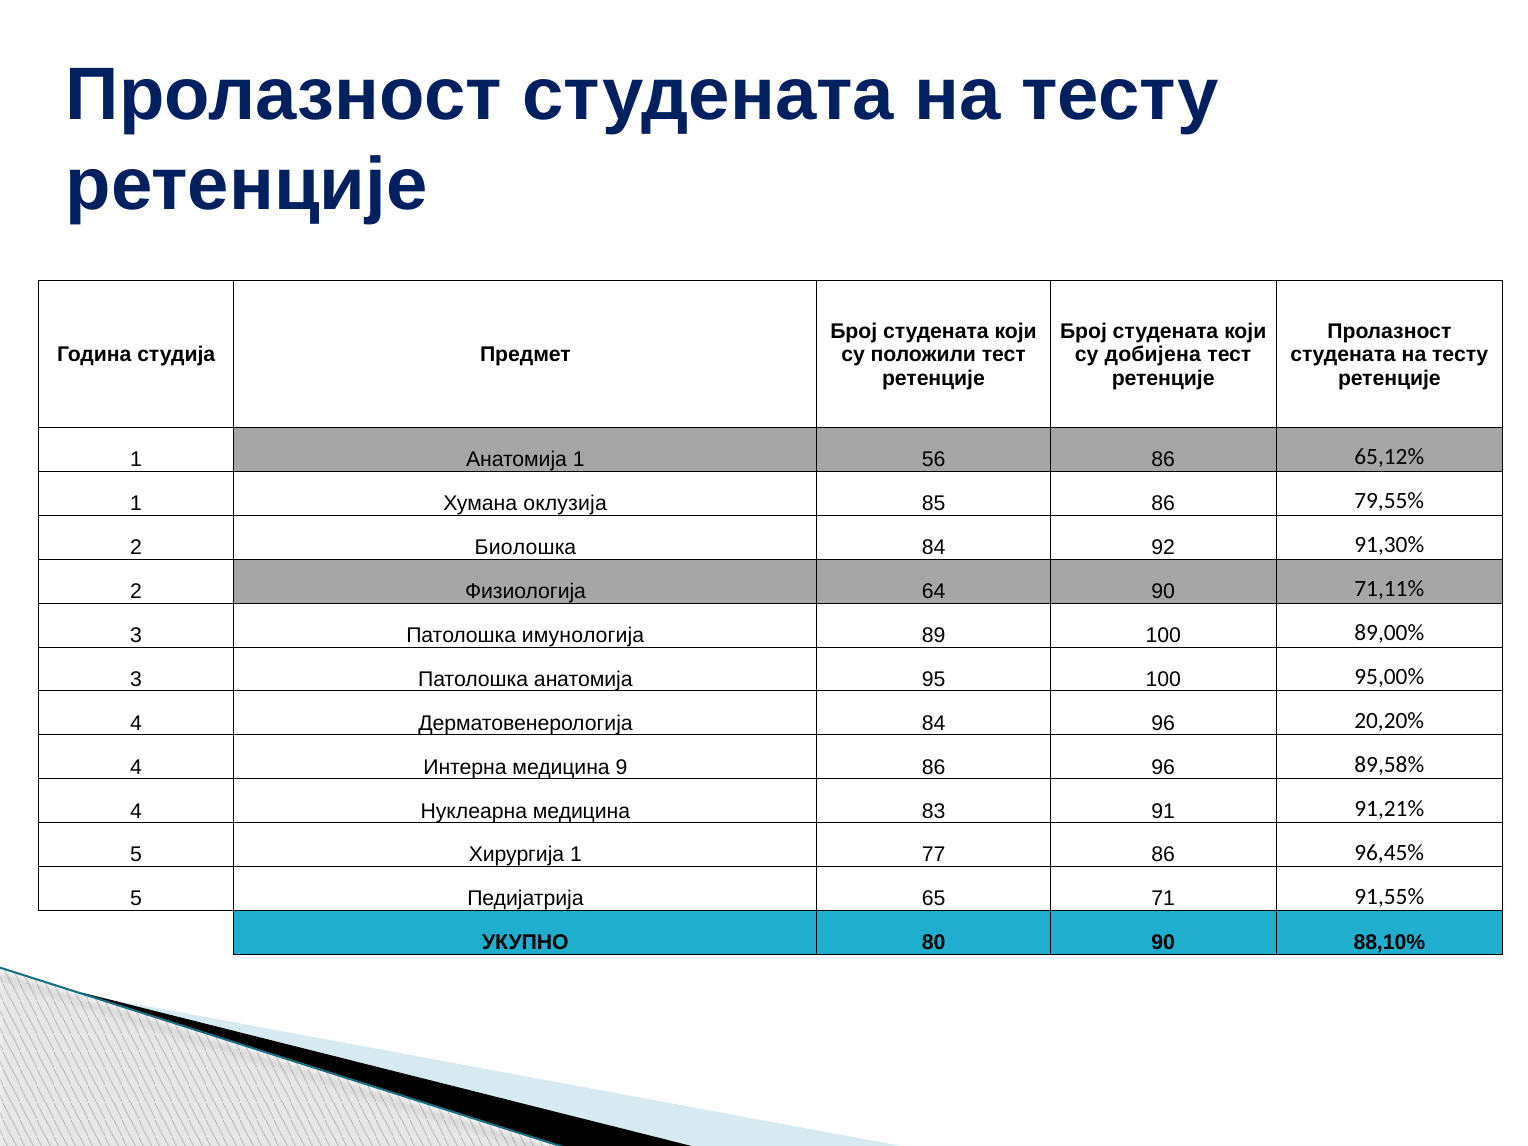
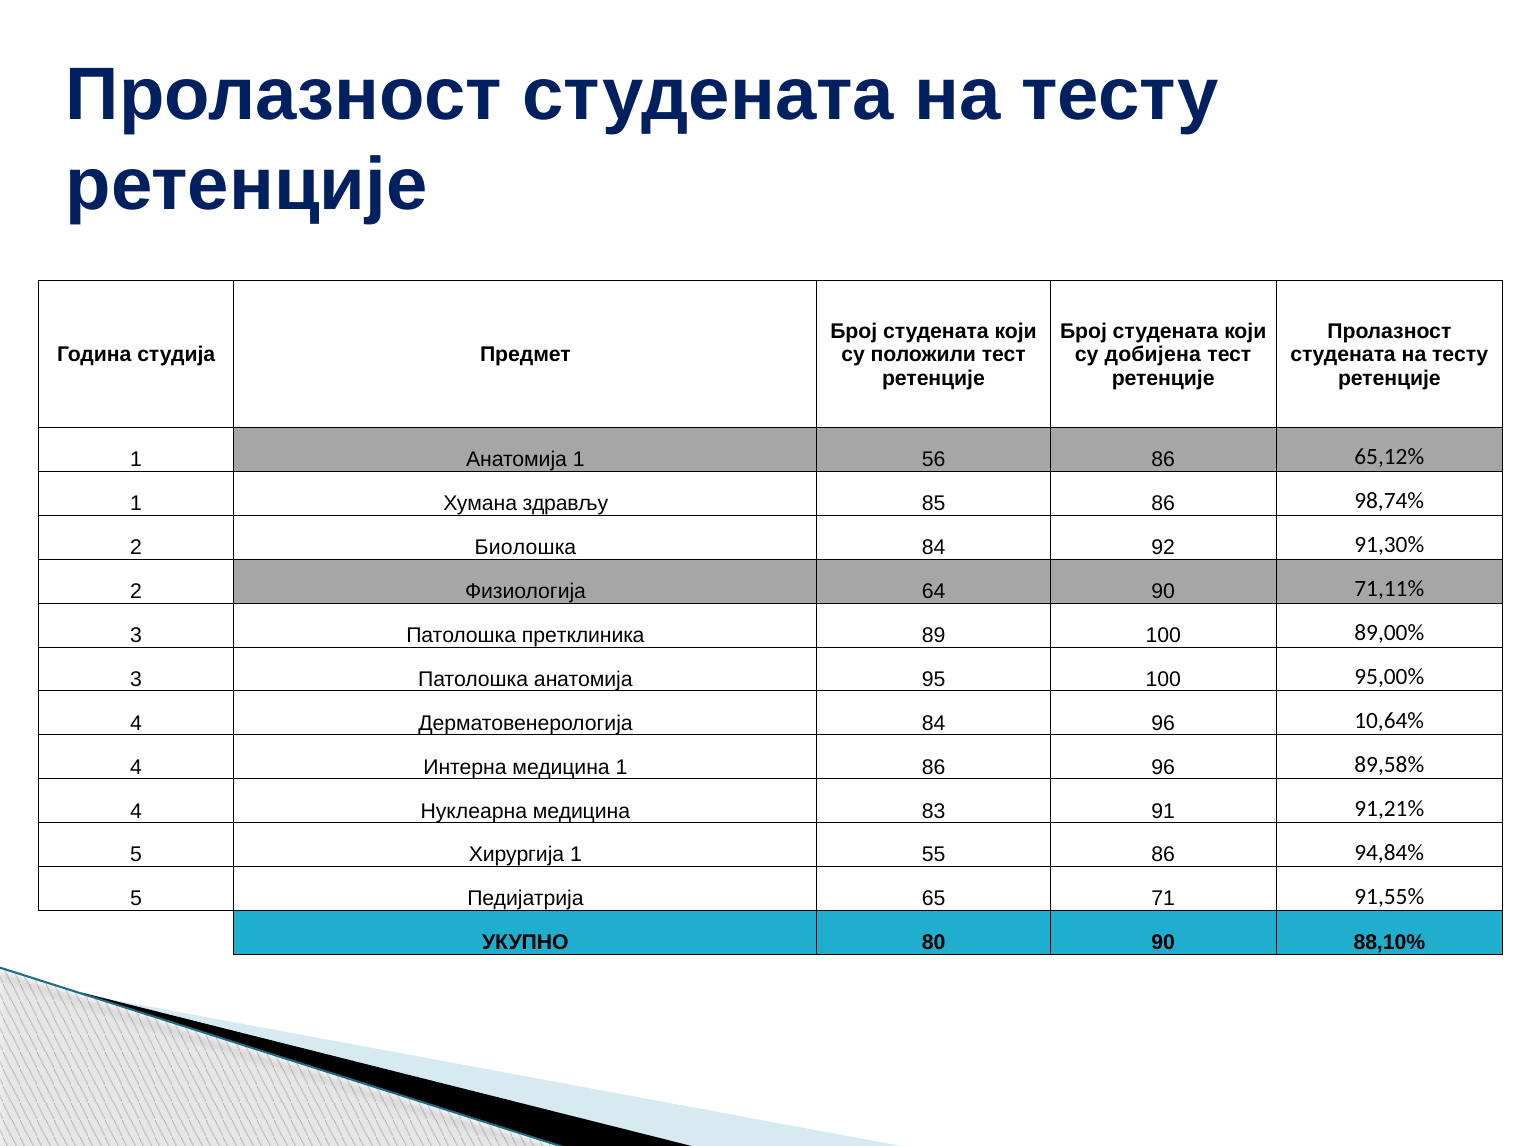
оклузија: оклузија -> здрављу (565, 504)
79,55%: 79,55% -> 98,74% (1389, 501)
имунологија: имунологија -> претклиника (583, 635)
20,20%: 20,20% -> 10,64% (1389, 721)
медицина 9: 9 -> 1 (622, 767)
77: 77 -> 55 (934, 855)
96,45%: 96,45% -> 94,84% (1389, 852)
